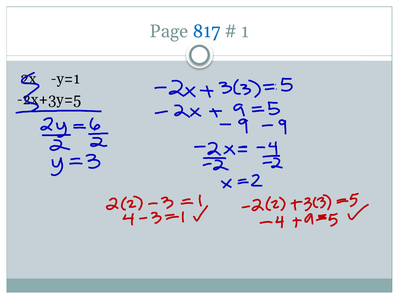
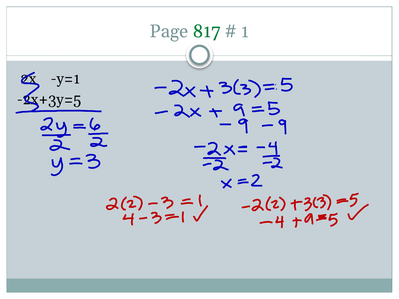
817 colour: blue -> green (207, 31)
